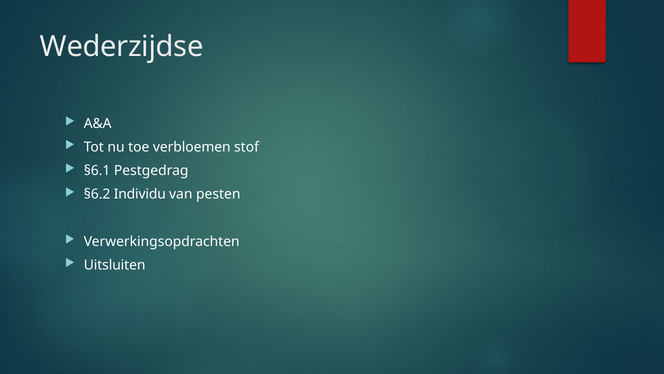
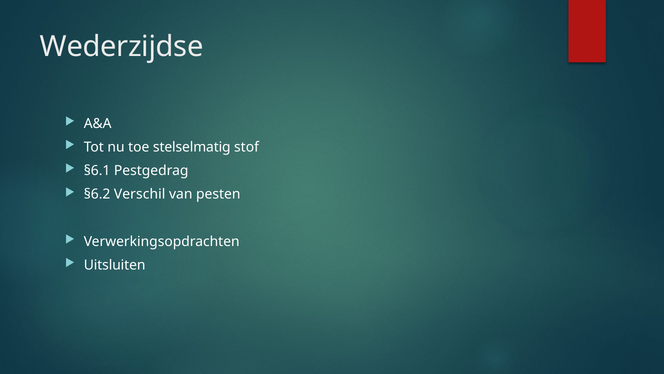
verbloemen: verbloemen -> stelselmatig (192, 147)
Individu: Individu -> Verschil (140, 194)
